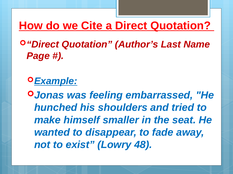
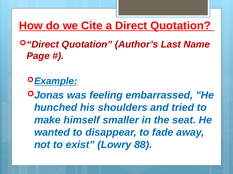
48: 48 -> 88 (143, 145)
